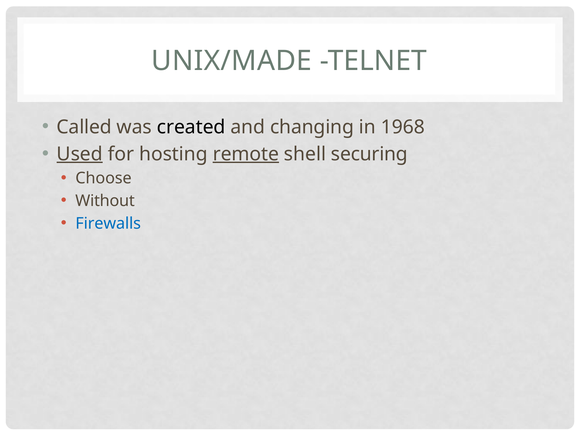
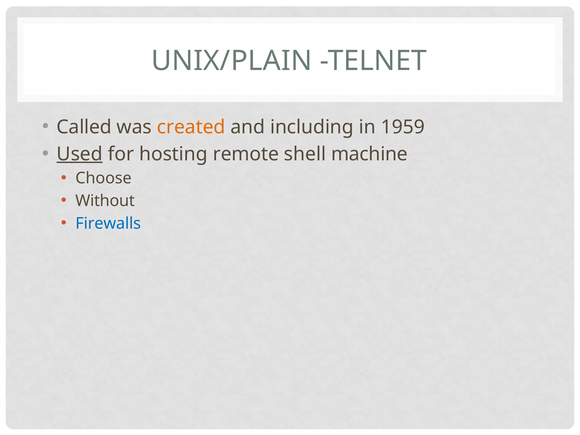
UNIX/MADE: UNIX/MADE -> UNIX/PLAIN (232, 61)
created colour: black -> orange (191, 127)
changing: changing -> including (312, 127)
1968: 1968 -> 1959 (403, 127)
remote underline: present -> none (246, 154)
securing: securing -> machine (369, 154)
